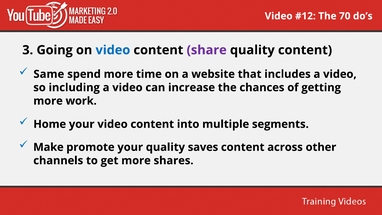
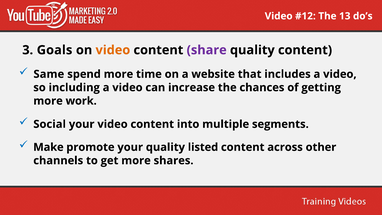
70: 70 -> 13 (345, 16)
Going: Going -> Goals (55, 50)
video colour: blue -> orange (113, 50)
Home: Home -> Social (50, 124)
saves: saves -> listed (203, 147)
